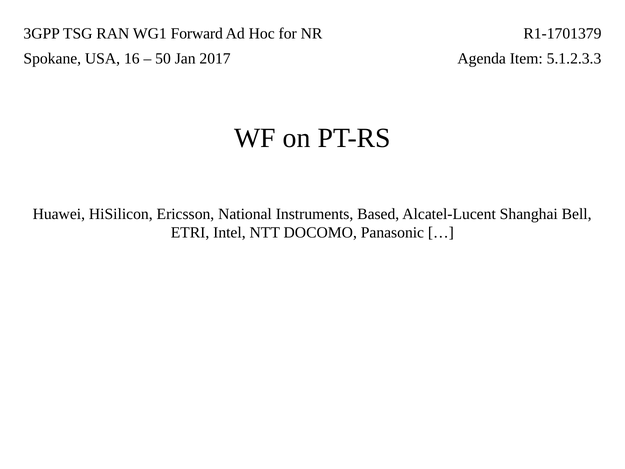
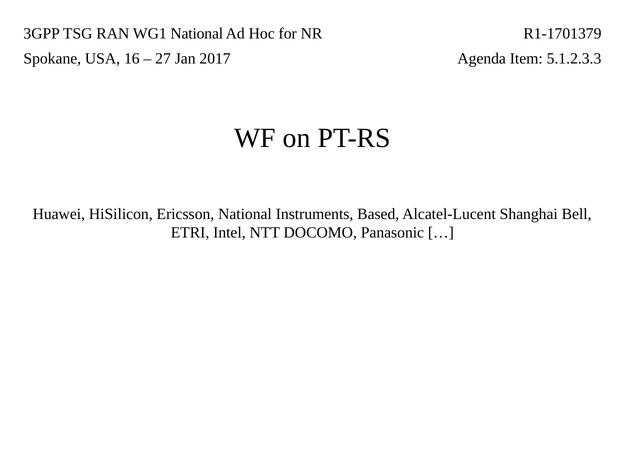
WG1 Forward: Forward -> National (197, 33)
50: 50 -> 27 (163, 59)
